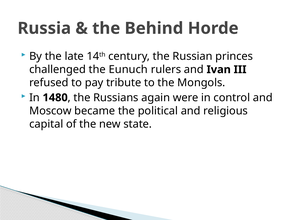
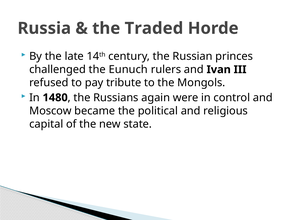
Behind: Behind -> Traded (154, 28)
